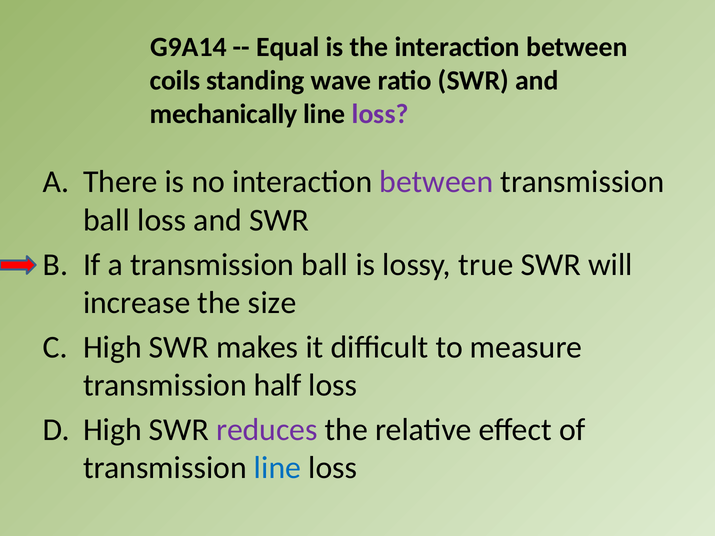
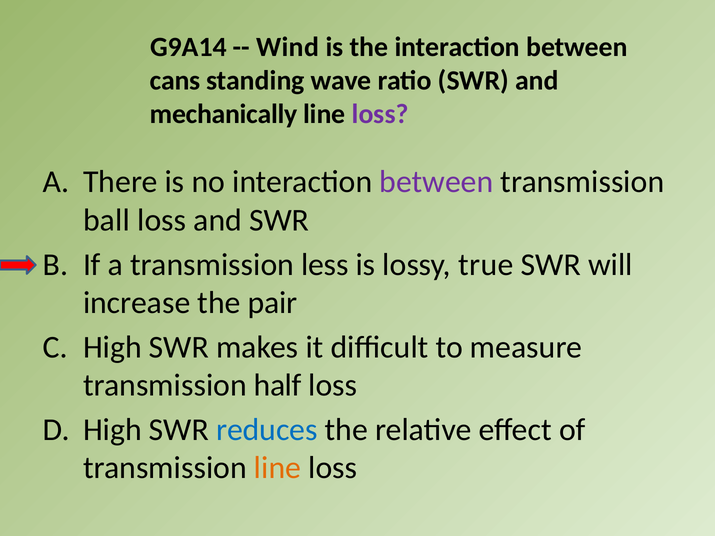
Equal: Equal -> Wind (288, 47)
coils: coils -> cans (175, 81)
a transmission ball: ball -> less (325, 265)
size: size -> pair (272, 303)
reduces colour: purple -> blue (267, 430)
line colour: blue -> orange (277, 468)
